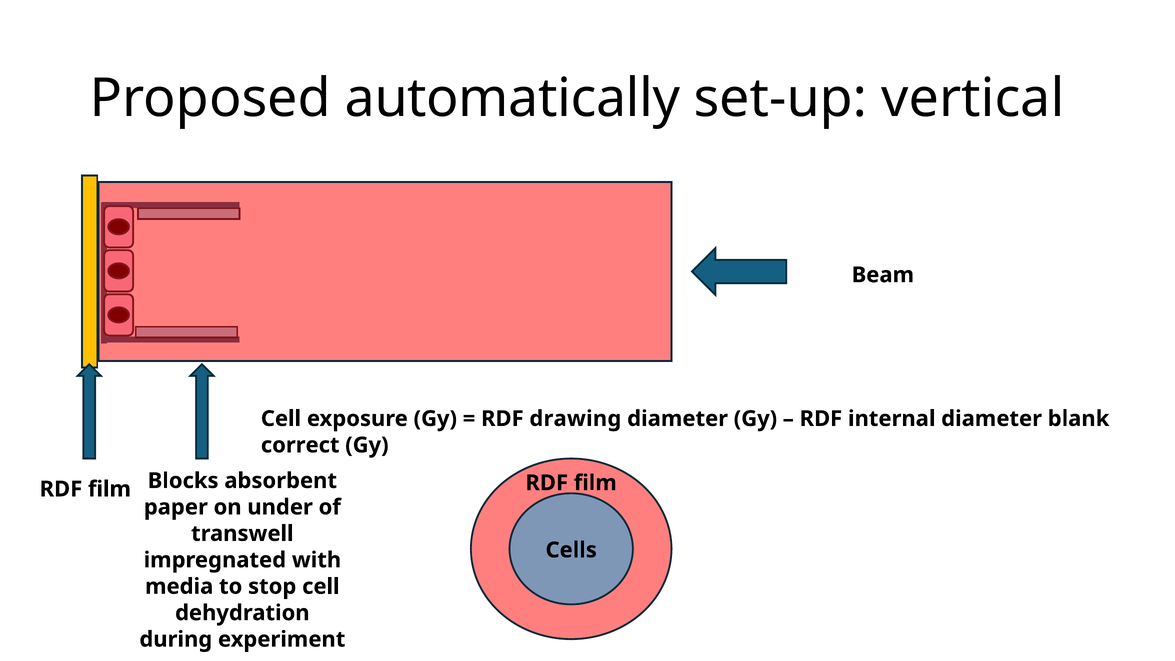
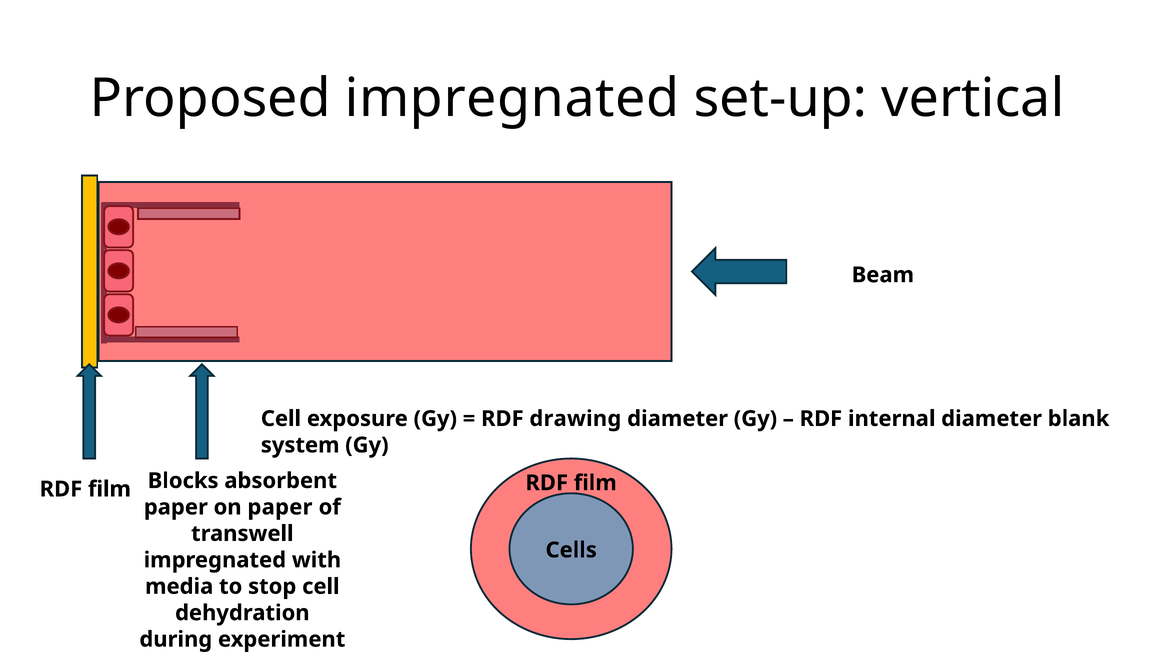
Proposed automatically: automatically -> impregnated (512, 99)
correct: correct -> system (300, 445)
on under: under -> paper (280, 507)
